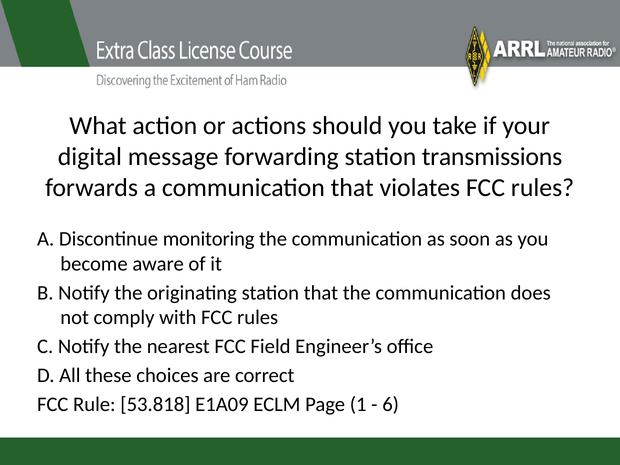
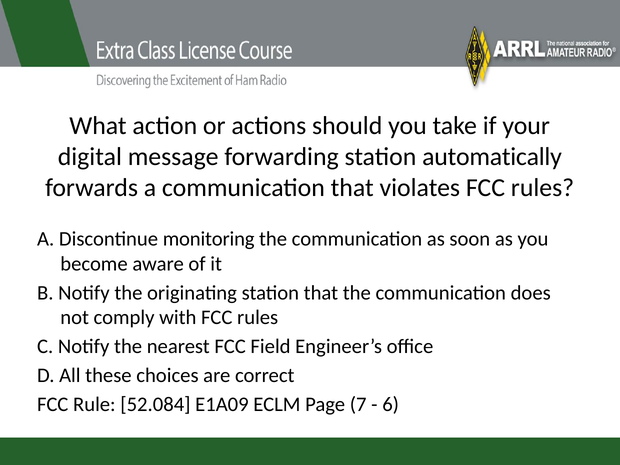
transmissions: transmissions -> automatically (492, 157)
53.818: 53.818 -> 52.084 (155, 404)
1: 1 -> 7 (358, 404)
